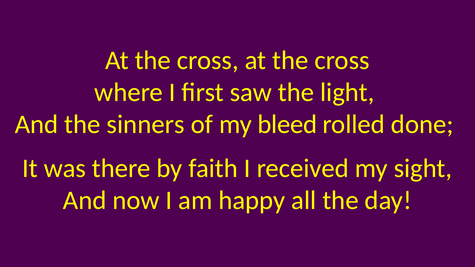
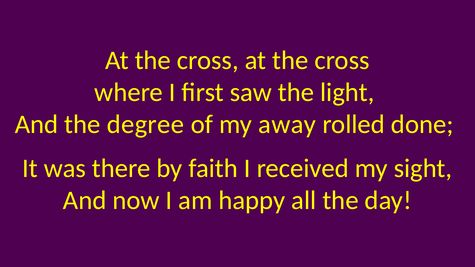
sinners: sinners -> degree (146, 124)
bleed: bleed -> away (287, 124)
